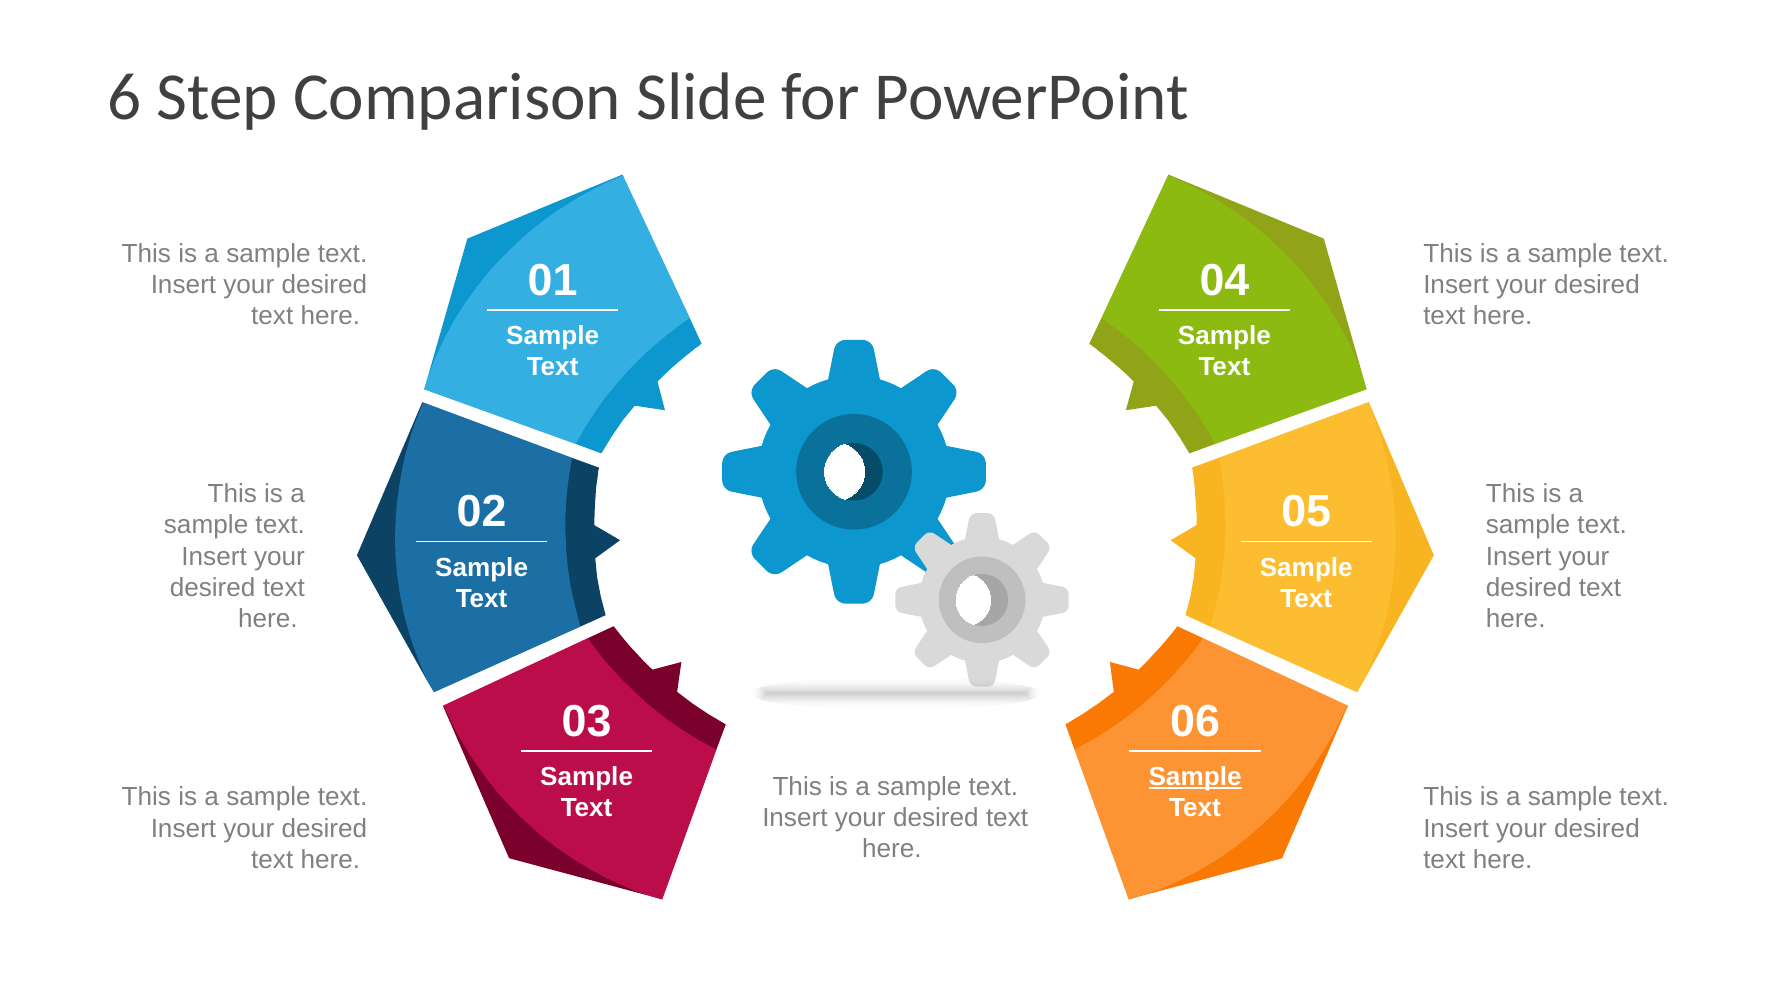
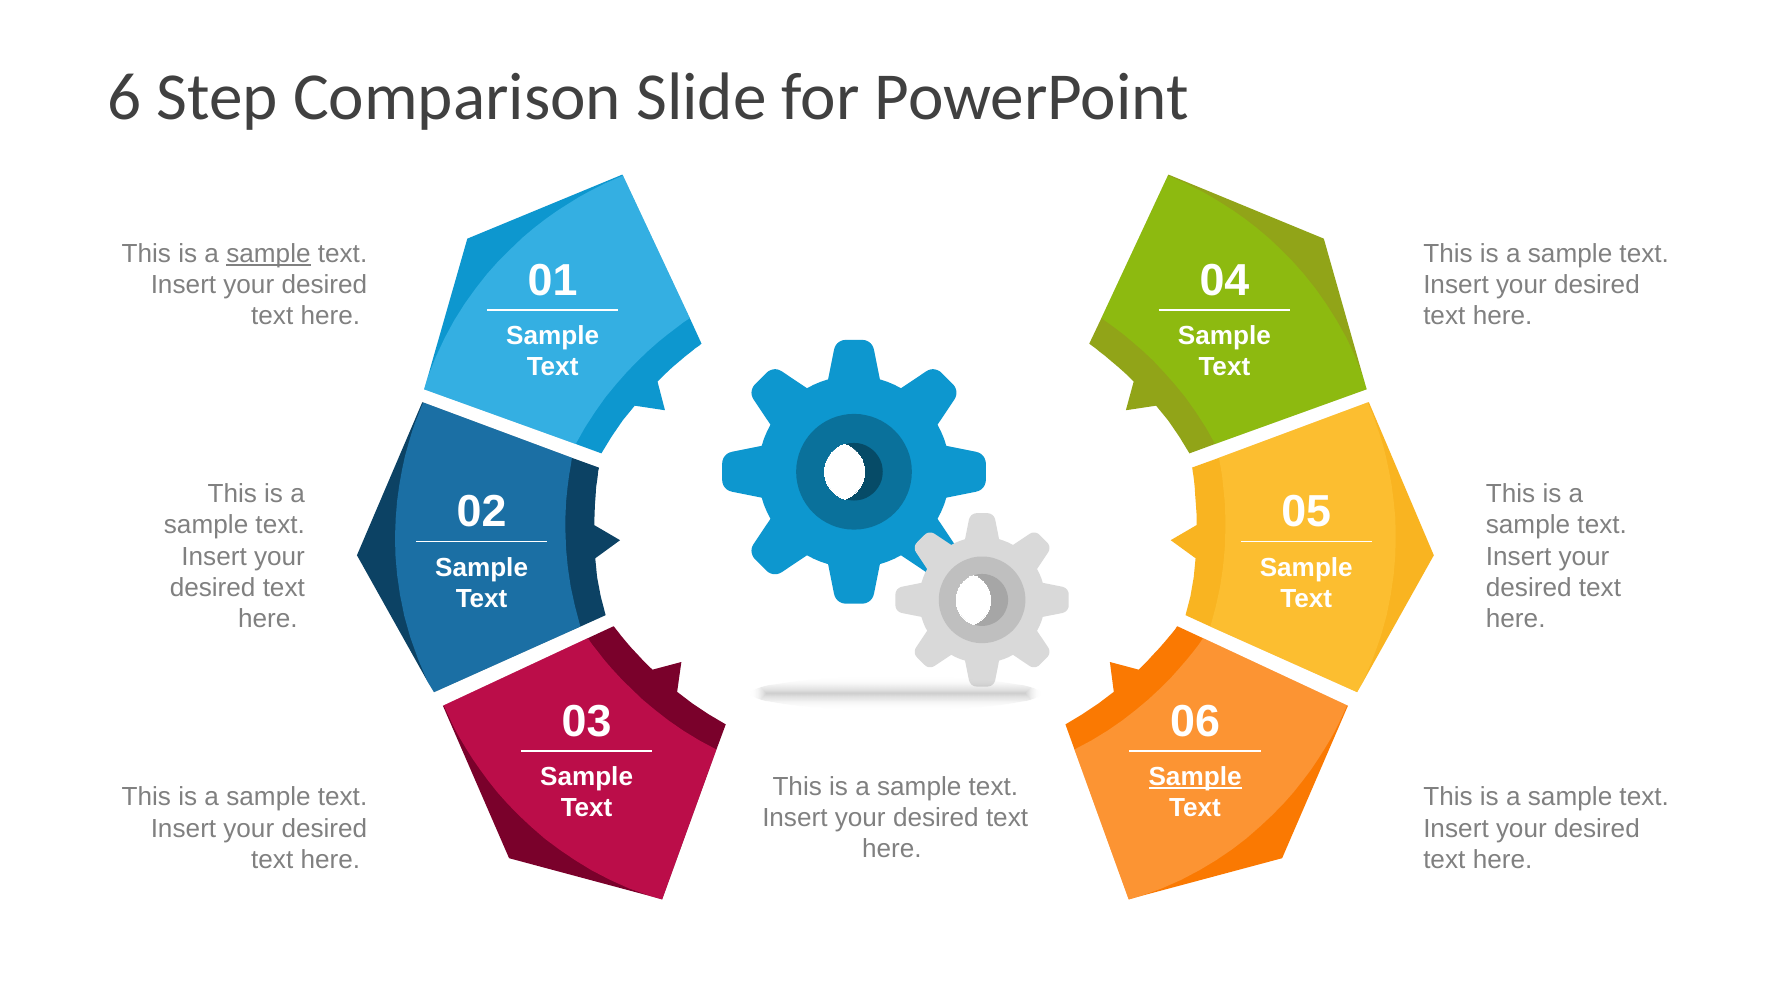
sample underline: none -> present (268, 253)
